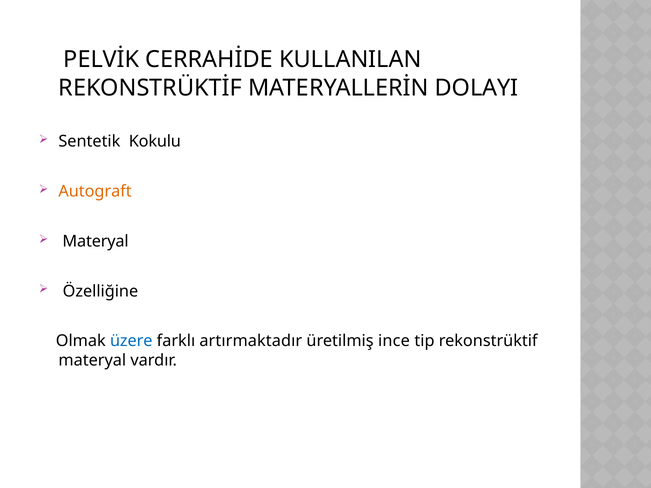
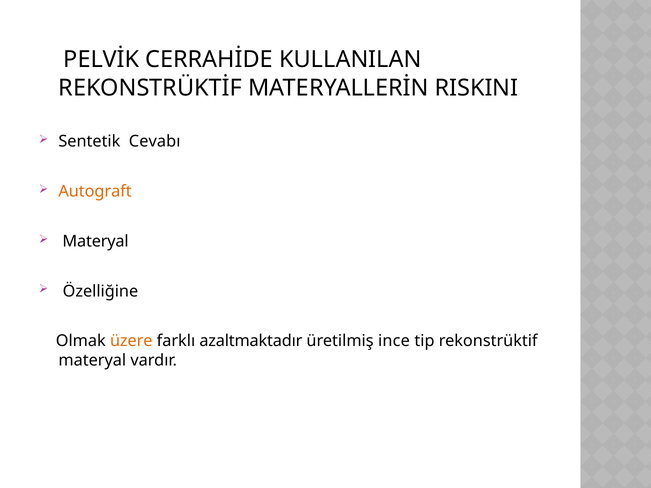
DOLAYI: DOLAYI -> RISKINI (477, 88)
Kokulu: Kokulu -> Cevabı (155, 142)
üzere colour: blue -> orange (131, 341)
artırmaktadır: artırmaktadır -> azaltmaktadır (251, 341)
